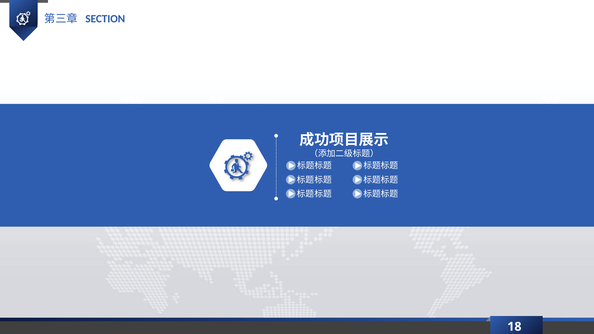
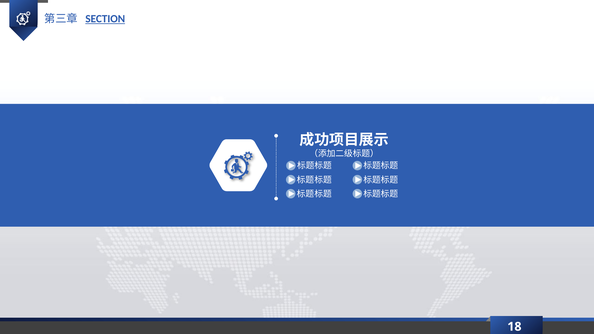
SECTION underline: none -> present (105, 19)
